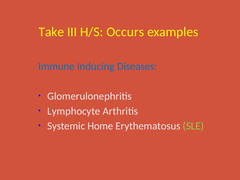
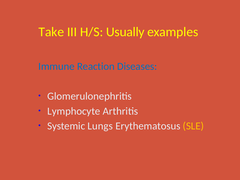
Occurs: Occurs -> Usually (125, 32)
Inducing: Inducing -> Reaction (96, 66)
Home: Home -> Lungs (100, 126)
SLE colour: light green -> yellow (193, 126)
